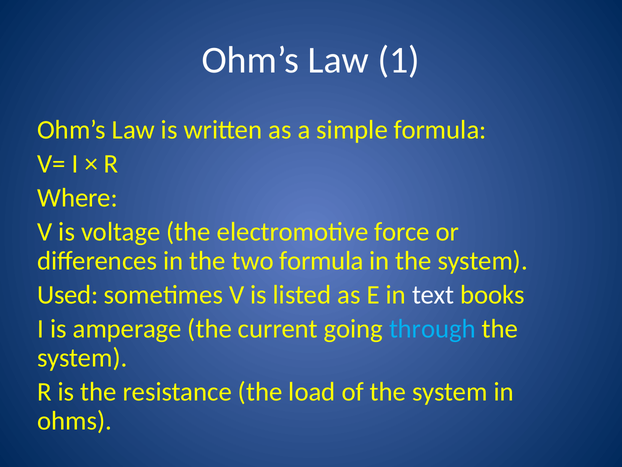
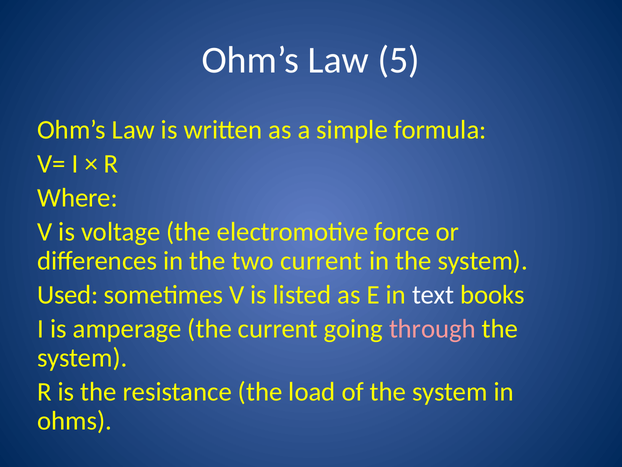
1: 1 -> 5 (399, 60)
two formula: formula -> current (321, 261)
through colour: light blue -> pink (432, 328)
